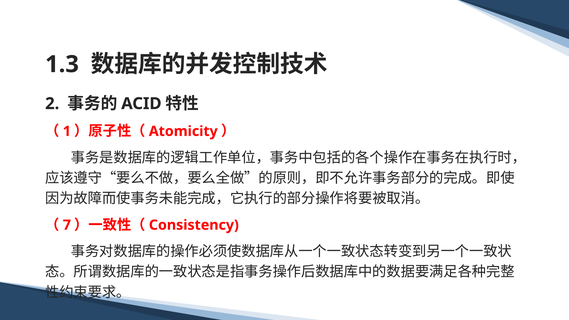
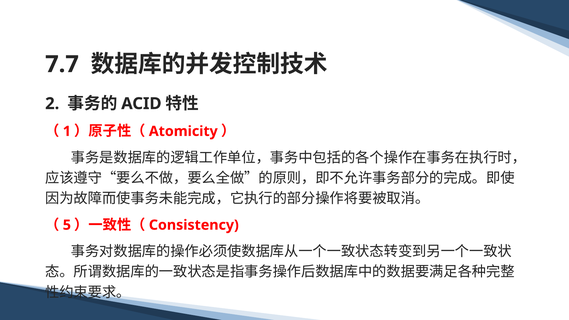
1.3: 1.3 -> 7.7 (62, 64)
7: 7 -> 5 (67, 225)
